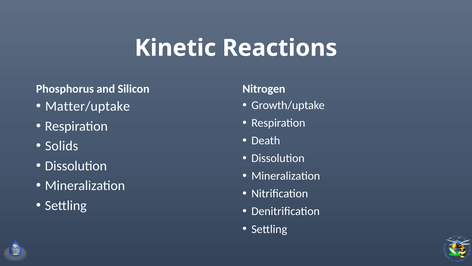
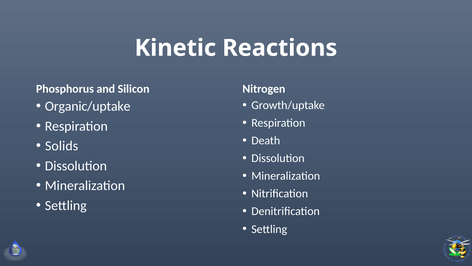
Matter/uptake: Matter/uptake -> Organic/uptake (88, 106)
